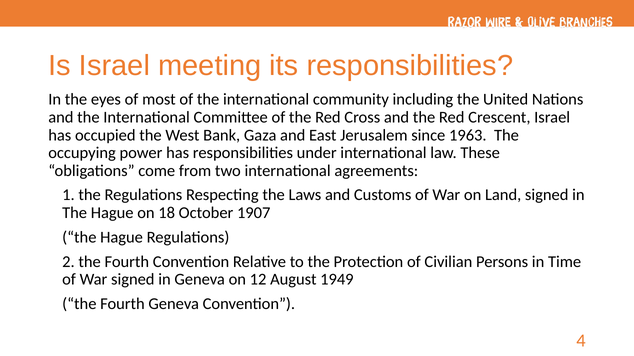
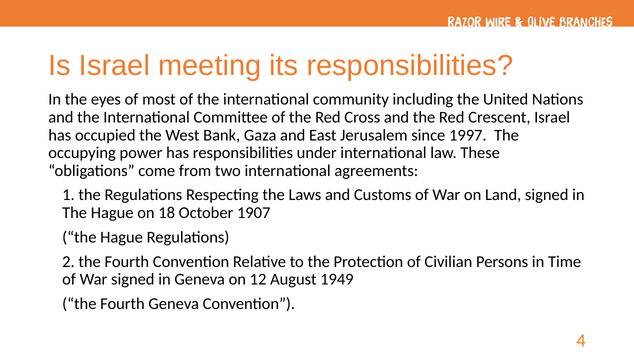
1963: 1963 -> 1997 (468, 135)
